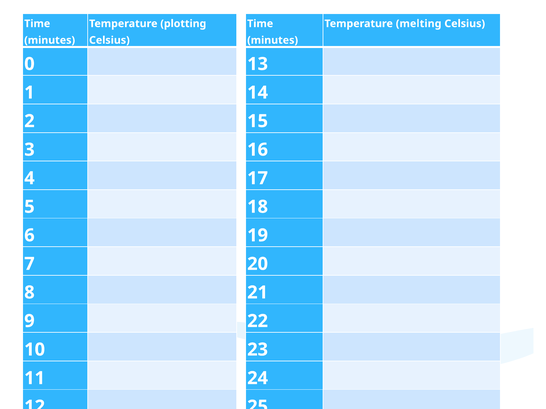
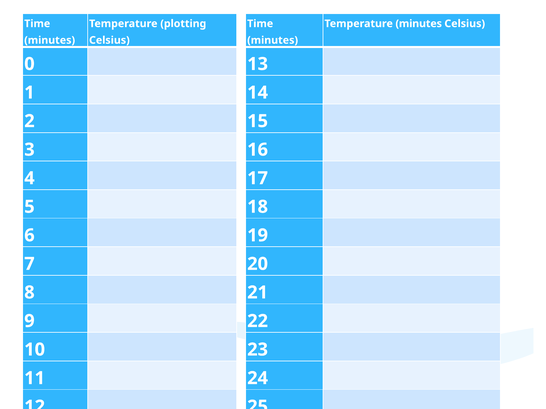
Temperature melting: melting -> minutes (419, 24)
